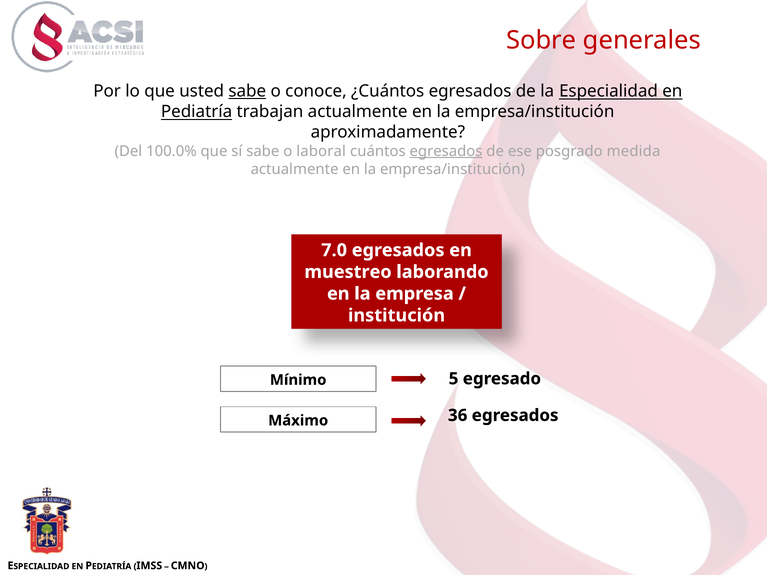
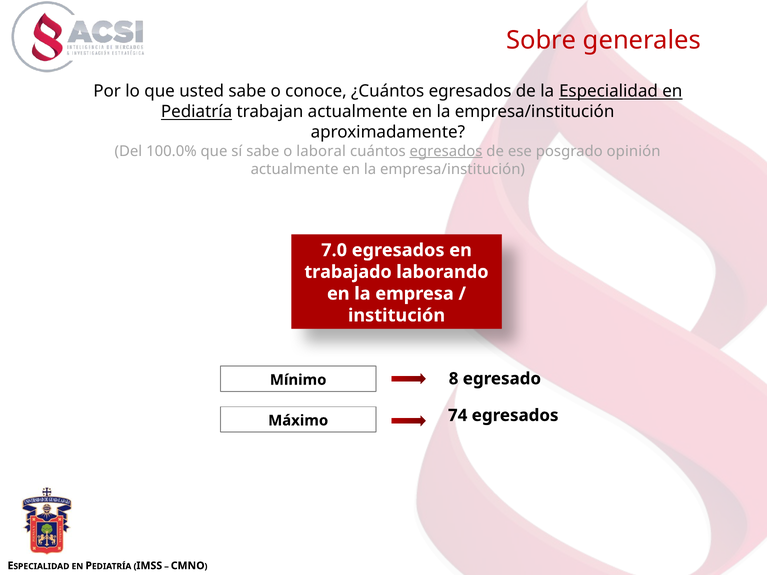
sabe underline: present -> none (247, 91)
medida: medida -> opinión (634, 151)
muestreo: muestreo -> trabajado (348, 272)
5: 5 -> 8 (454, 379)
36: 36 -> 74 (458, 416)
